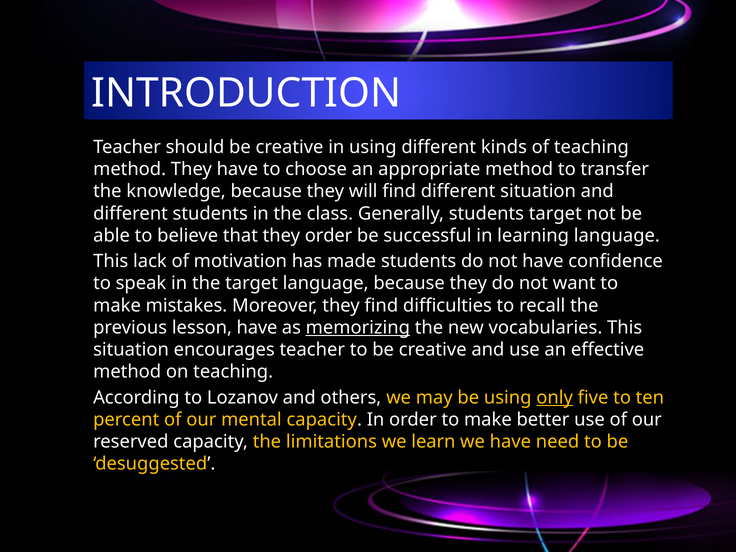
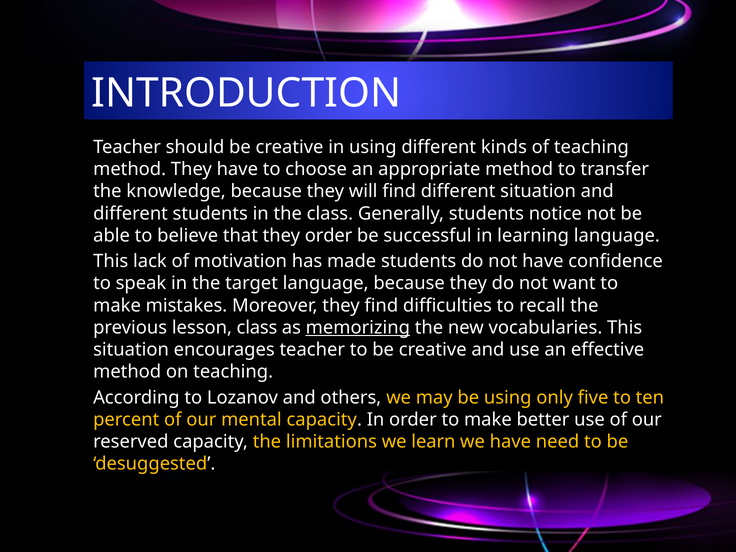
students target: target -> notice (555, 213)
lesson have: have -> class (257, 328)
only underline: present -> none (555, 397)
